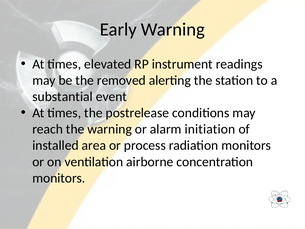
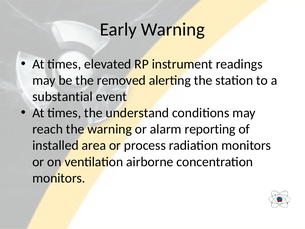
postrelease: postrelease -> understand (137, 113)
initiation: initiation -> reporting (210, 129)
